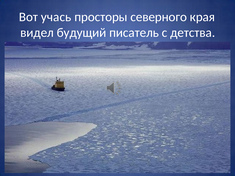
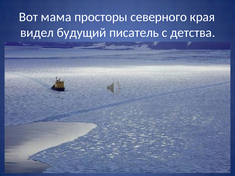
учась: учась -> мама (56, 17)
